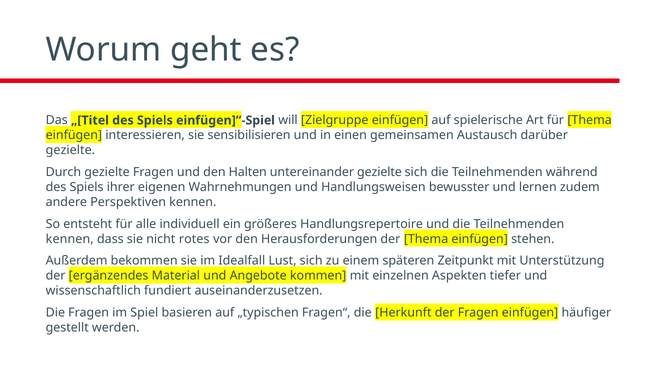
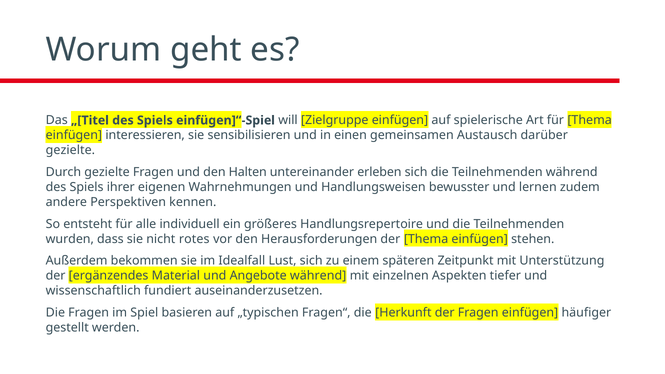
untereinander gezielte: gezielte -> erleben (379, 172)
kennen: kennen -> wurden (70, 239)
Angebote kommen: kommen -> während (318, 276)
